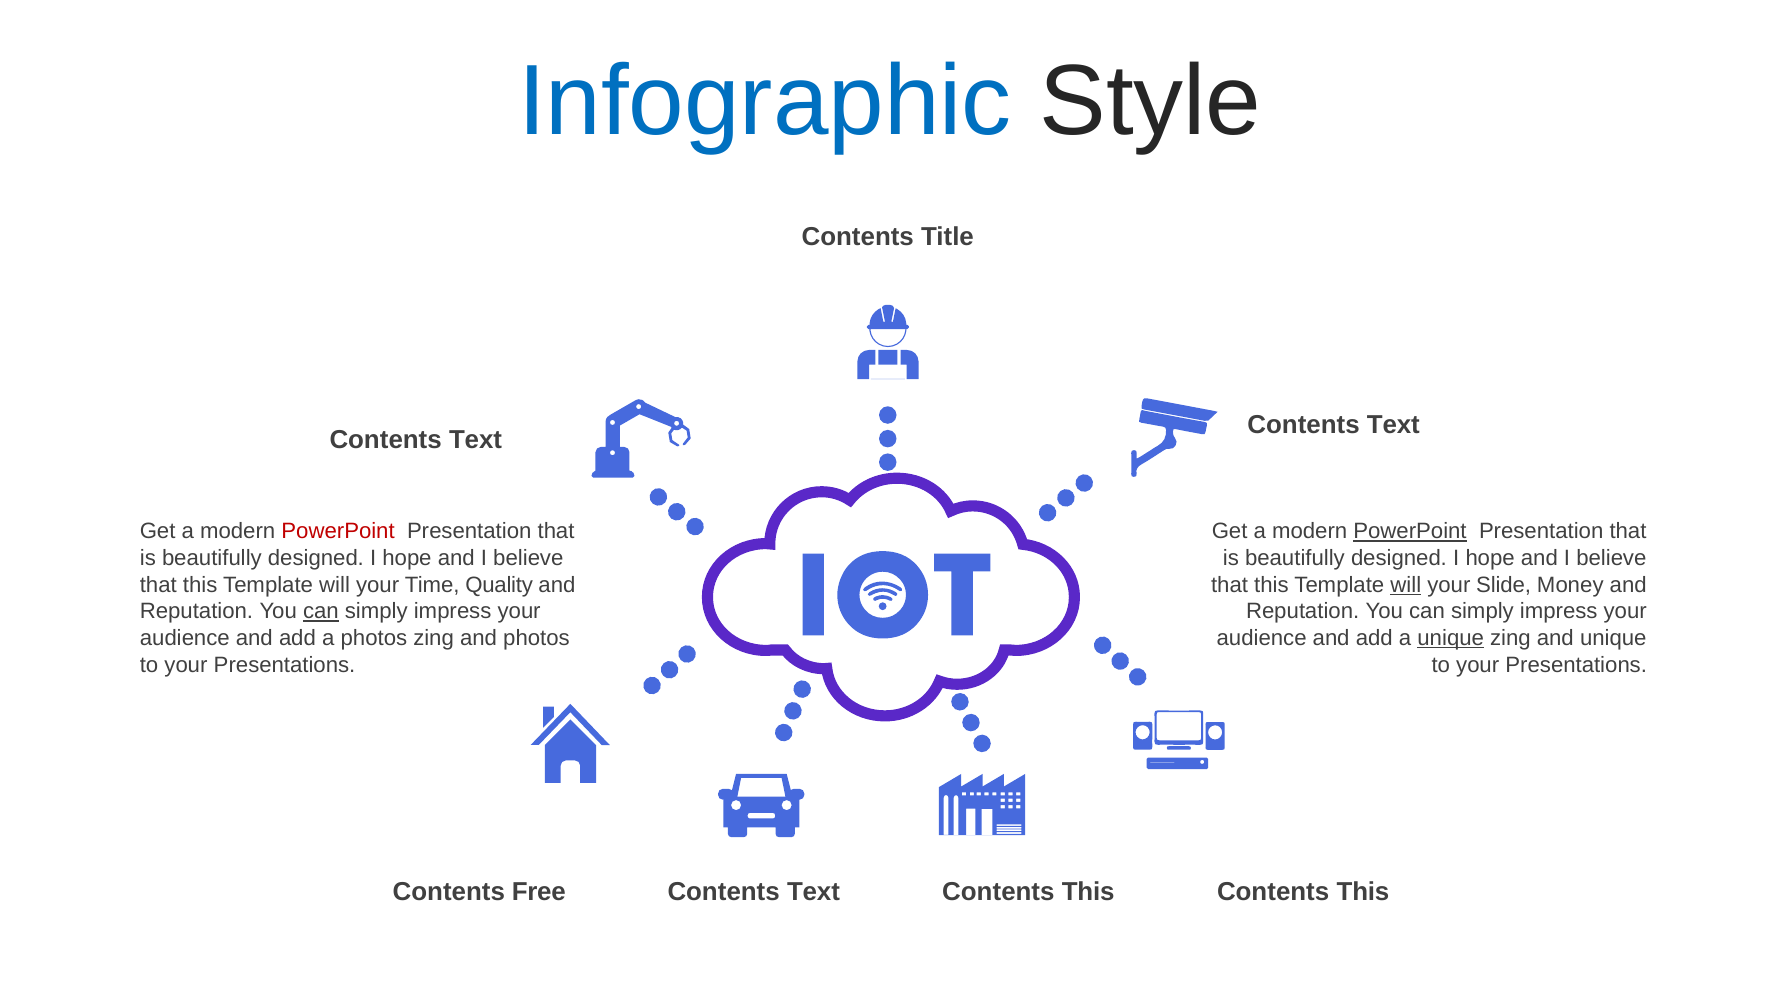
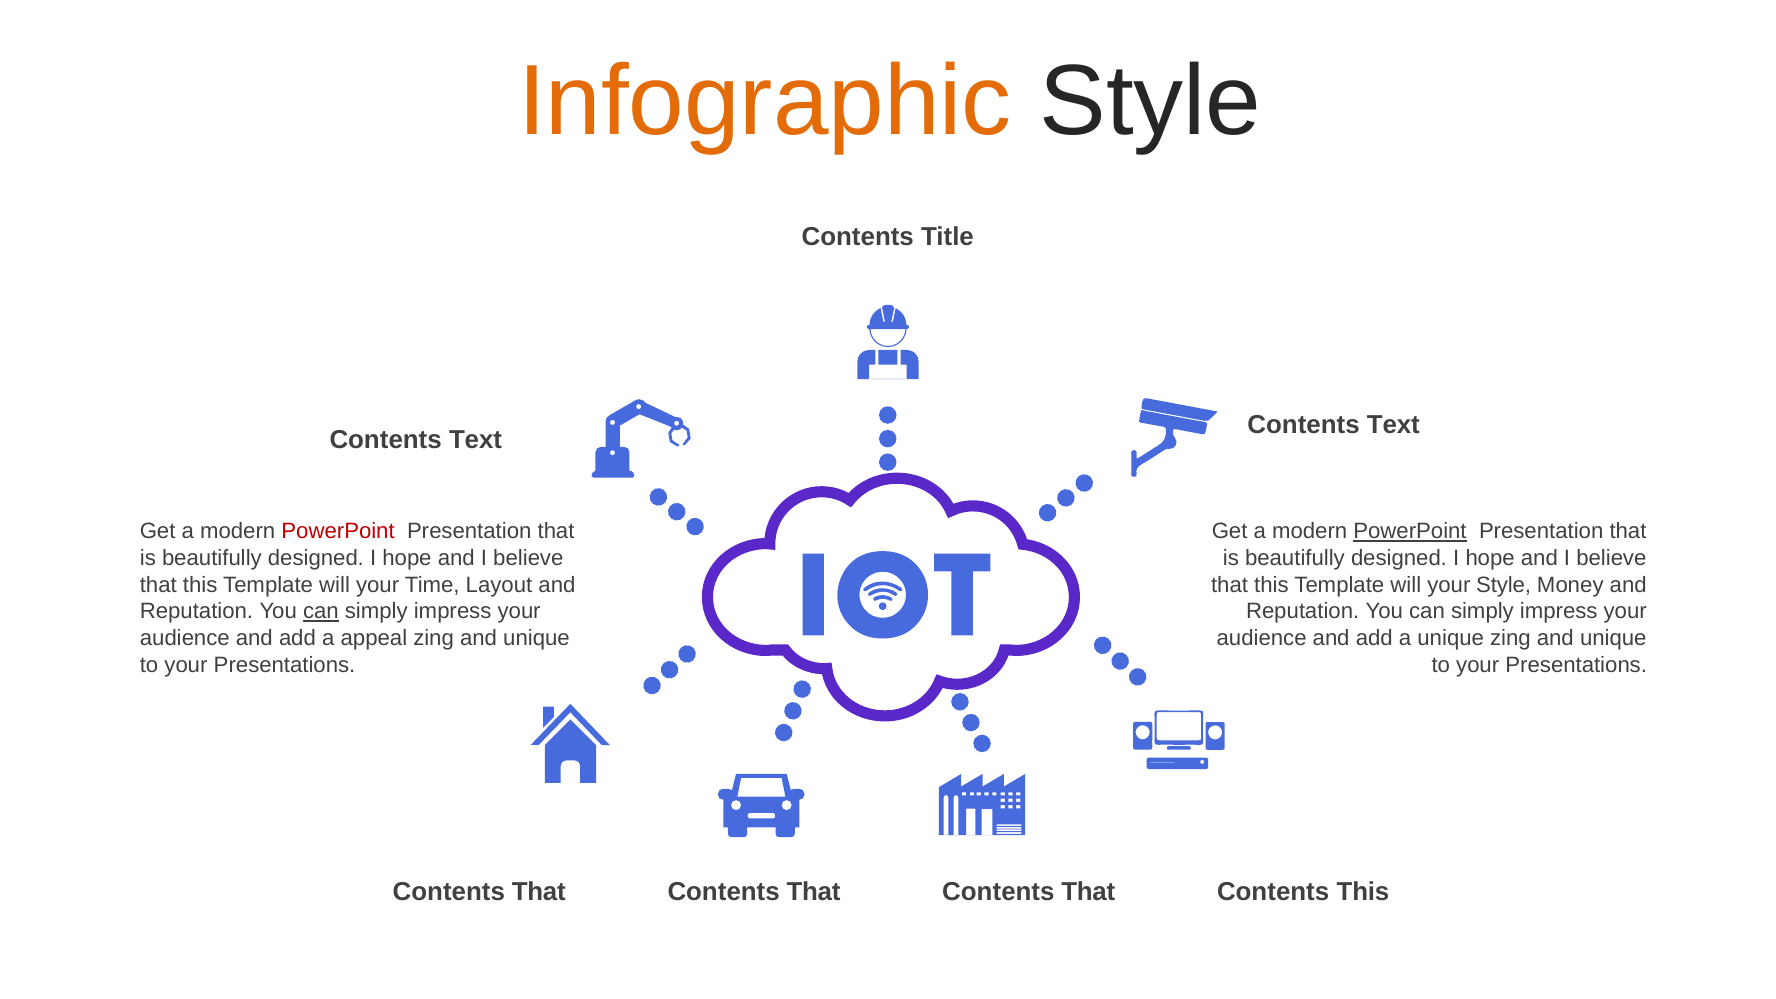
Infographic colour: blue -> orange (765, 102)
Quality: Quality -> Layout (499, 585)
will underline: present -> none (1406, 585)
your Slide: Slide -> Style (1504, 585)
a photos: photos -> appeal (374, 638)
photos: photos -> unique (536, 638)
unique underline: present -> none (1451, 638)
Free: Free -> That (539, 892)
Text: Text -> That (814, 892)
This: This -> That (1088, 892)
